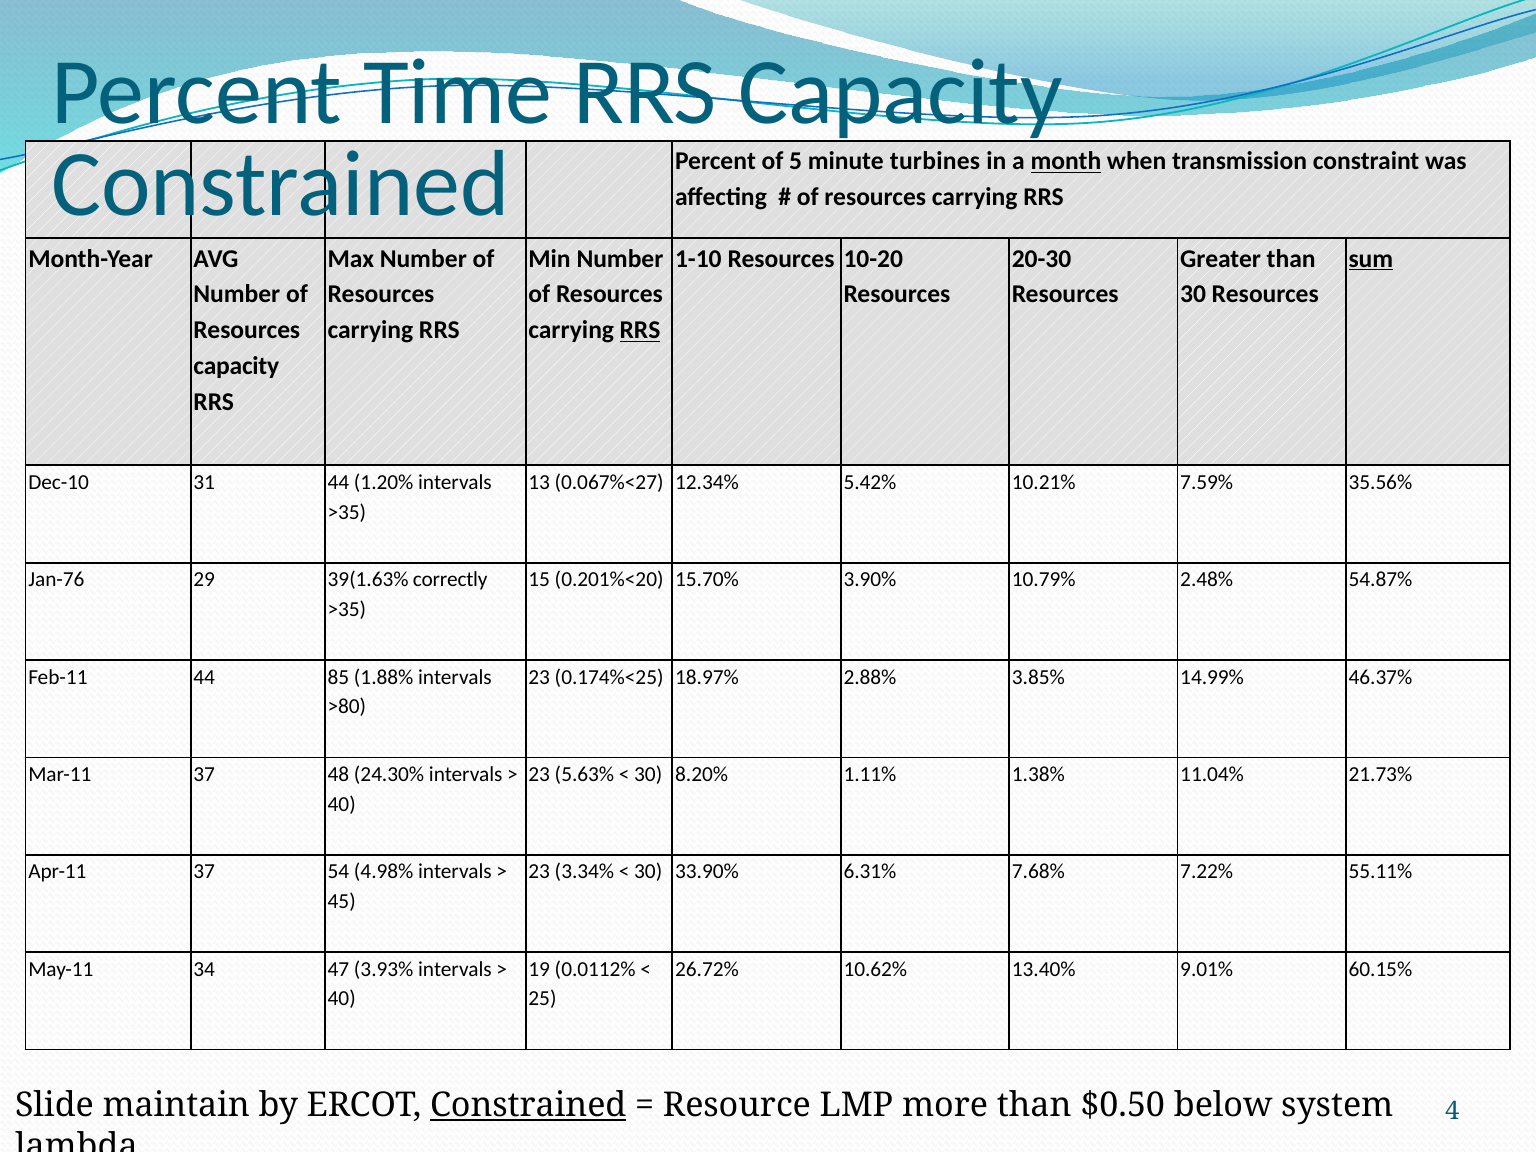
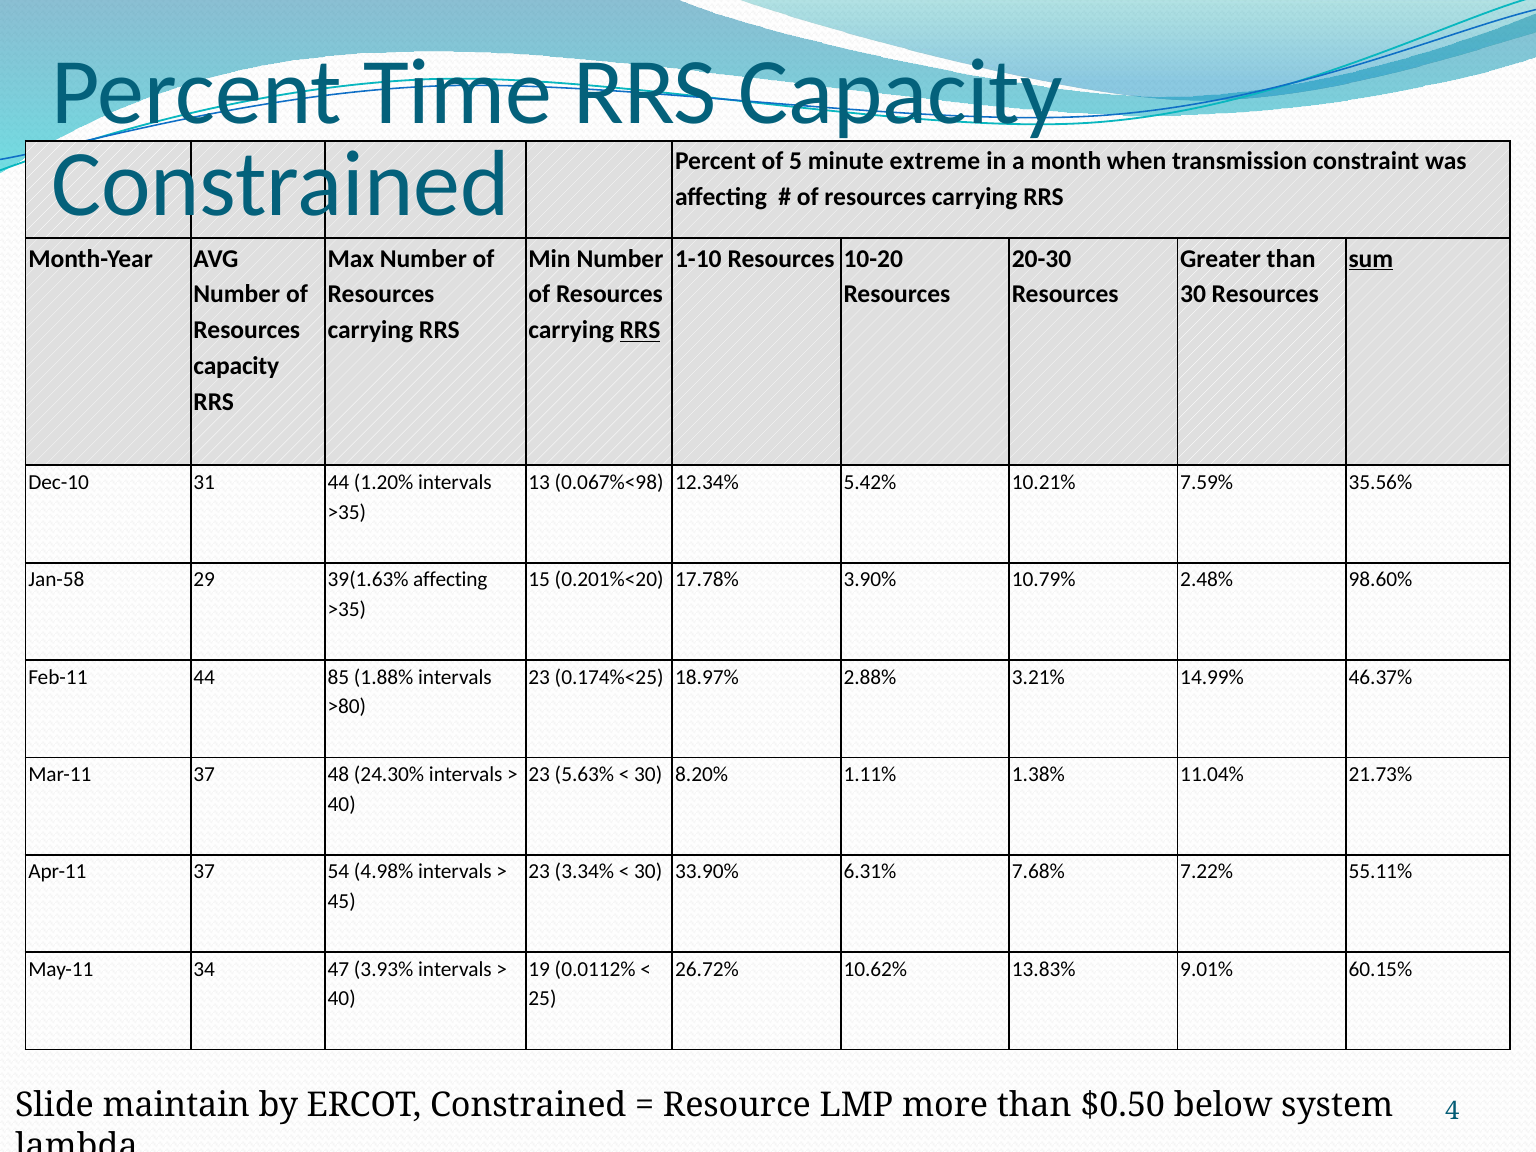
turbines: turbines -> extreme (935, 161)
month underline: present -> none (1066, 161)
0.067%<27: 0.067%<27 -> 0.067%<98 (609, 482)
Jan-76: Jan-76 -> Jan-58 (56, 580)
39(1.63% correctly: correctly -> affecting (450, 580)
15.70%: 15.70% -> 17.78% (707, 580)
54.87%: 54.87% -> 98.60% (1380, 580)
3.85%: 3.85% -> 3.21% (1038, 677)
13.40%: 13.40% -> 13.83% (1044, 969)
Constrained underline: present -> none (528, 1106)
